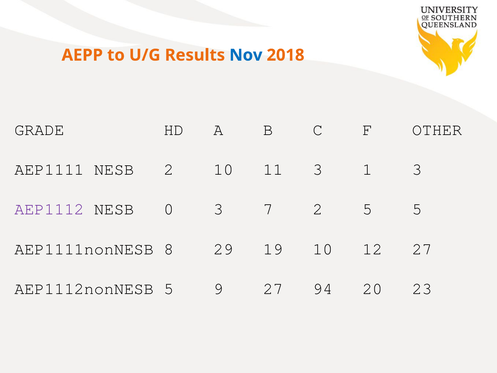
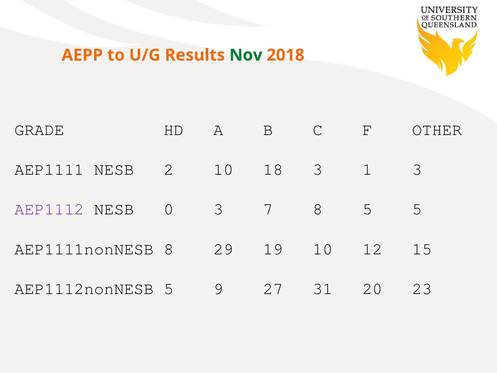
Nov colour: blue -> green (246, 55)
11: 11 -> 18 (273, 169)
7 2: 2 -> 8 (318, 209)
12 27: 27 -> 15 (422, 249)
94: 94 -> 31 (323, 289)
